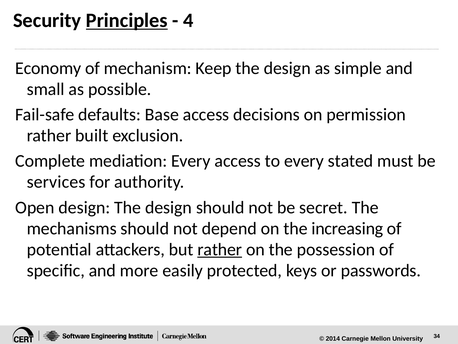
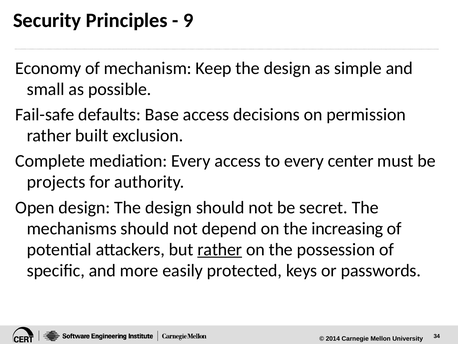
Principles underline: present -> none (127, 20)
4: 4 -> 9 (188, 20)
stated: stated -> center (351, 161)
services: services -> projects (56, 182)
